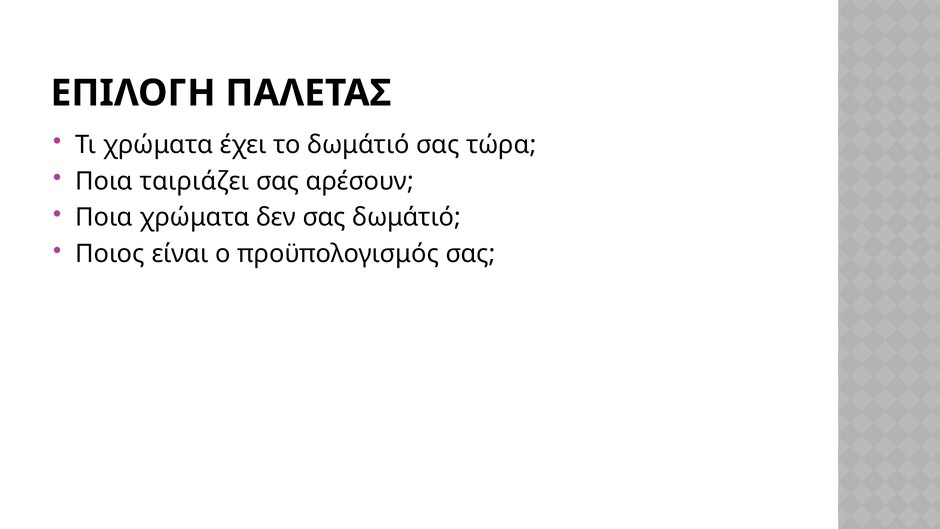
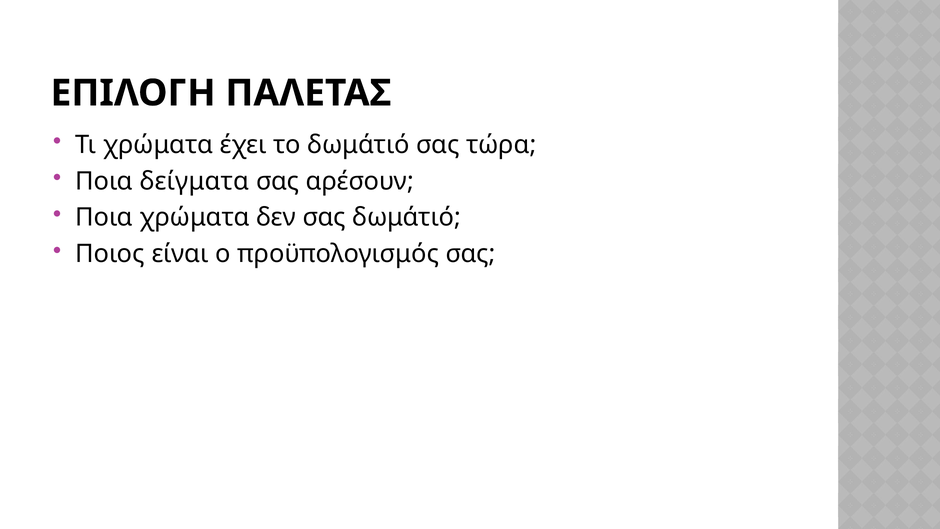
ταιριάζει: ταιριάζει -> δείγματα (194, 181)
